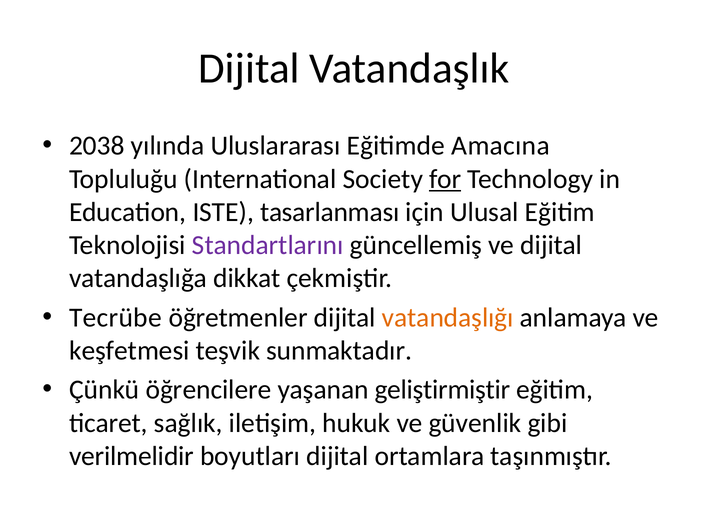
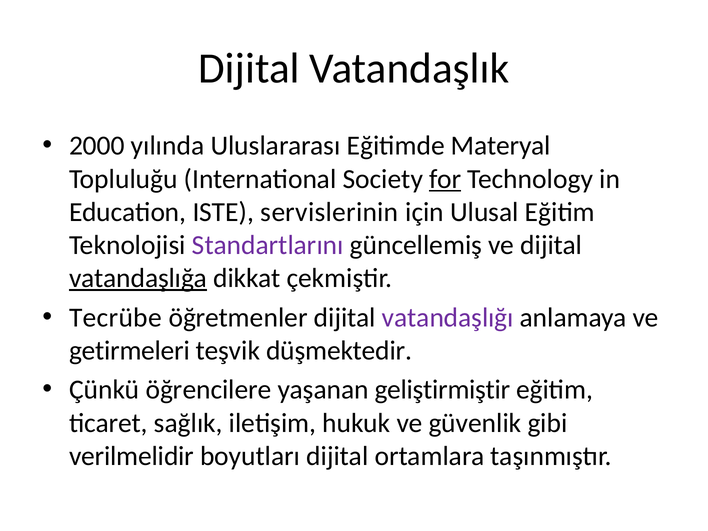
2038: 2038 -> 2000 (97, 146)
Amacına: Amacına -> Materyal (501, 146)
tasarlanması: tasarlanması -> servislerinin (329, 212)
vatandaşlığa underline: none -> present (138, 278)
vatandaşlığı colour: orange -> purple (448, 317)
keşfetmesi: keşfetmesi -> getirmeleri (129, 351)
sunmaktadır: sunmaktadır -> düşmektedir (339, 351)
